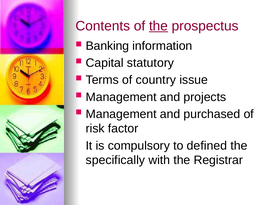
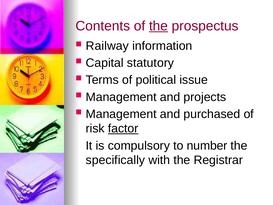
Banking: Banking -> Railway (107, 46)
country: country -> political (156, 80)
factor underline: none -> present (123, 128)
defined: defined -> number (207, 145)
